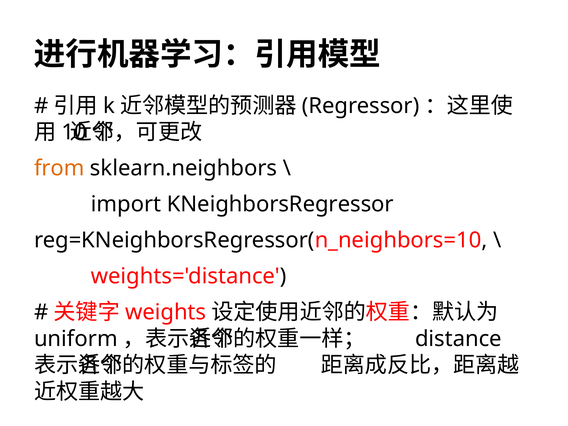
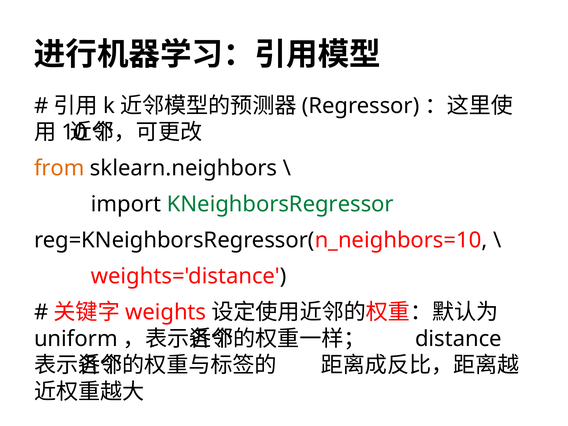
KNeighborsRegressor colour: black -> green (280, 204)
